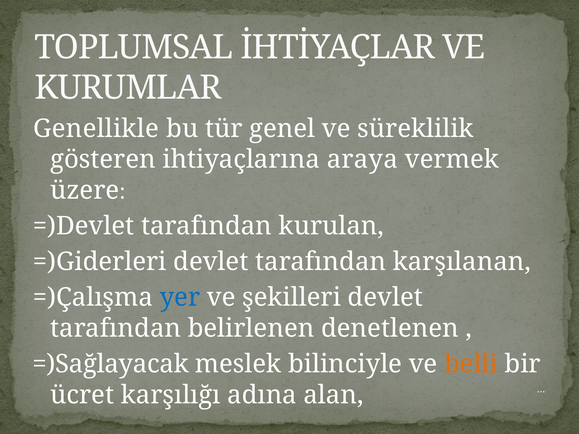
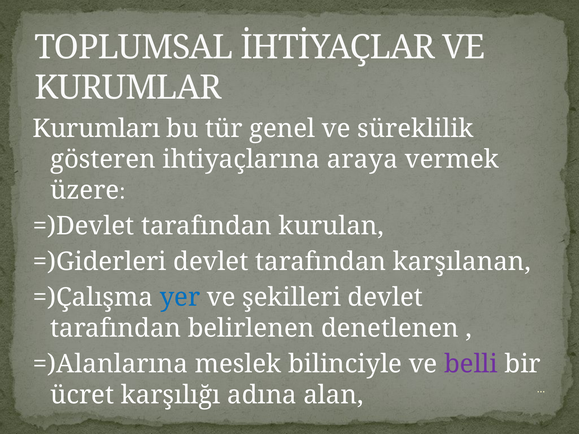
Genellikle: Genellikle -> Kurumları (96, 129)
=)Sağlayacak: =)Sağlayacak -> =)Alanlarına (110, 364)
belli colour: orange -> purple (471, 364)
